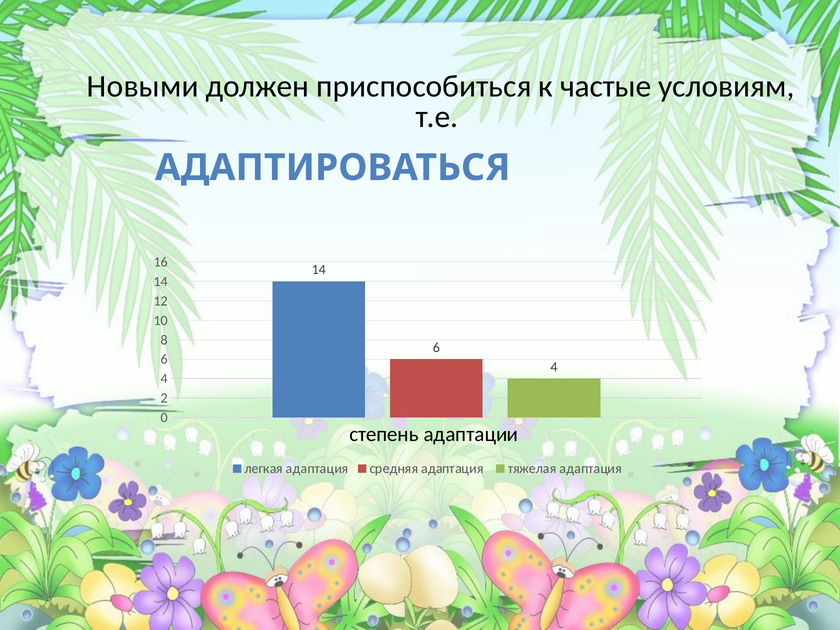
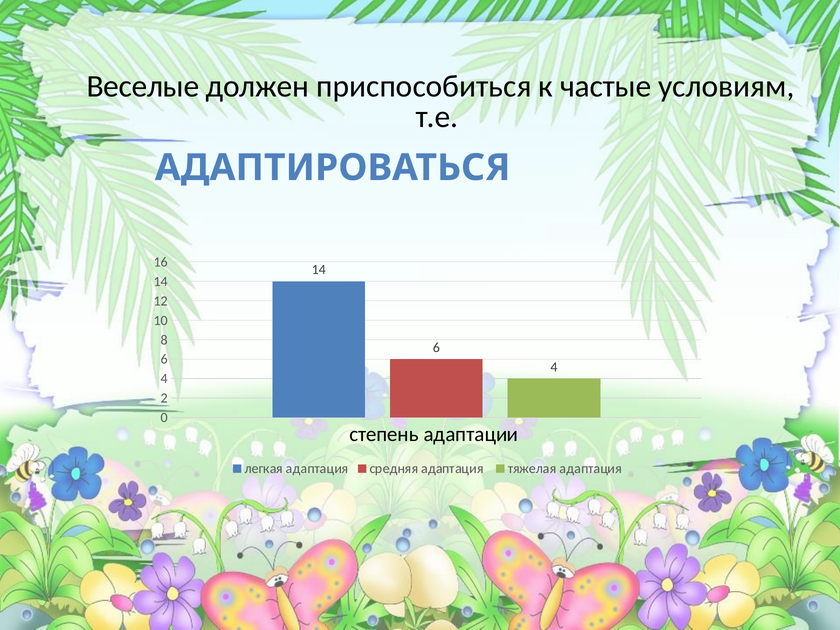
Новыми: Новыми -> Веселые (143, 86)
